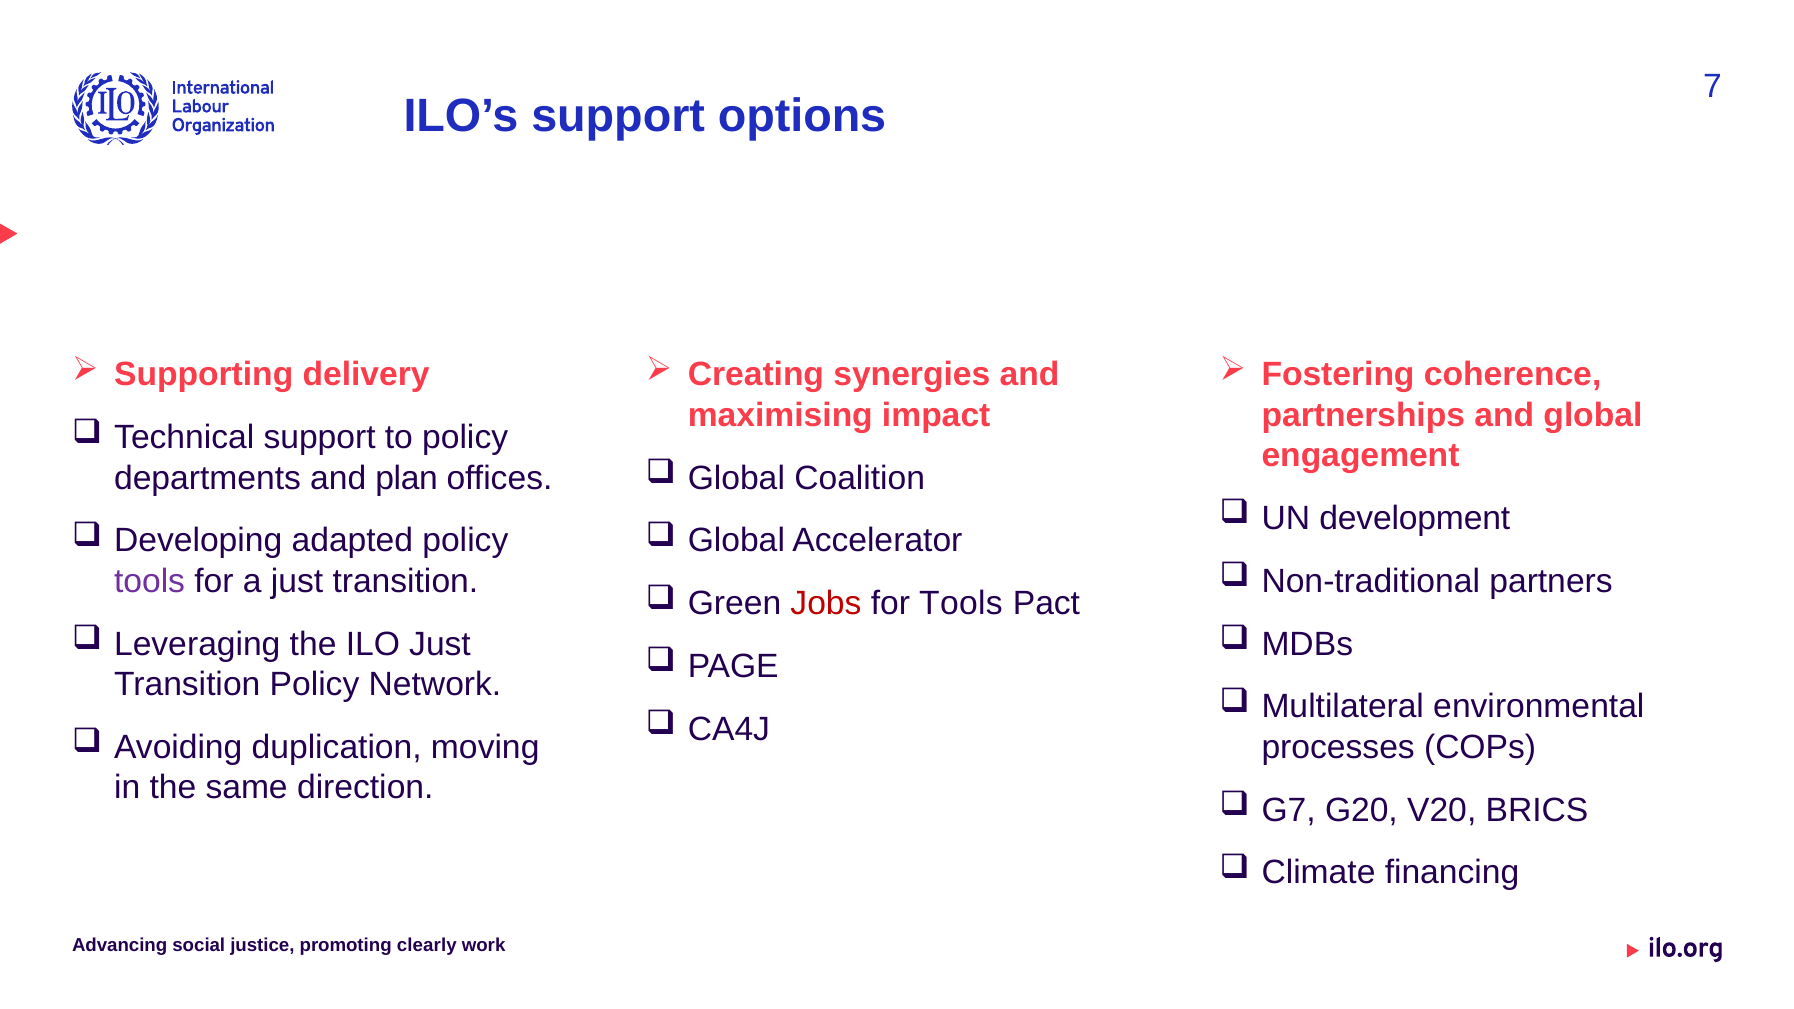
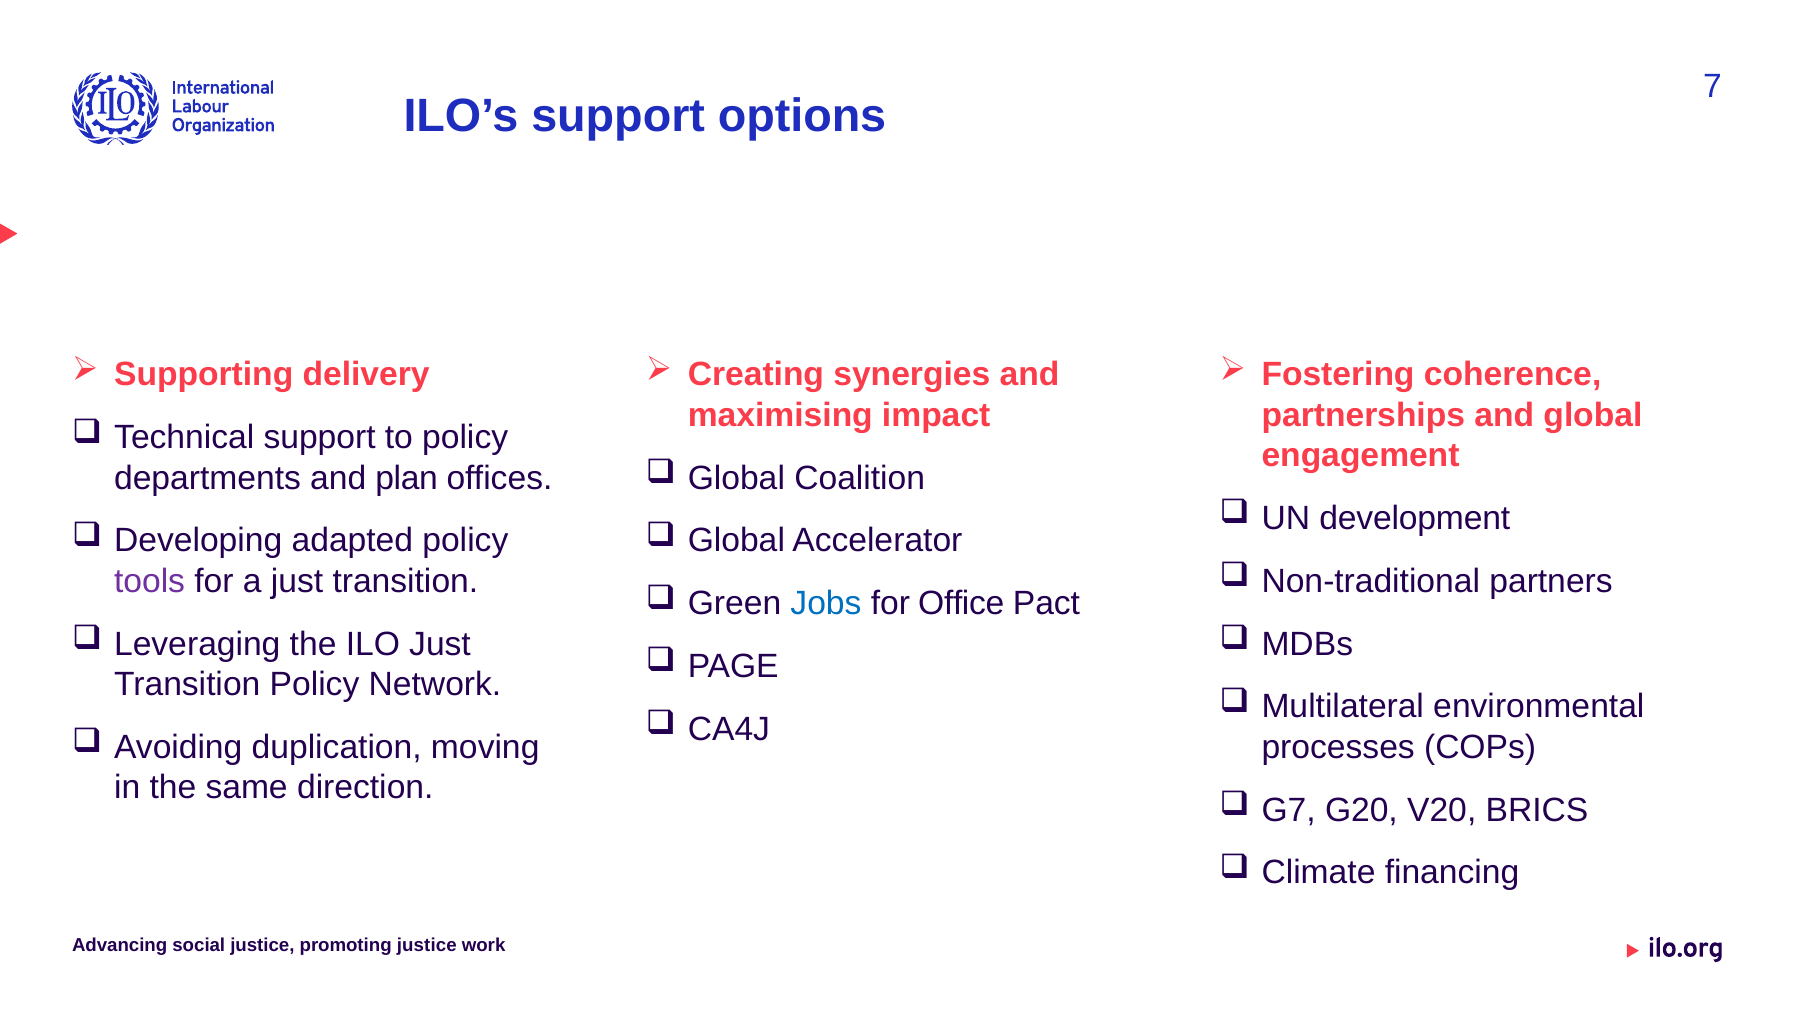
Jobs colour: red -> blue (826, 604)
for Tools: Tools -> Office (961, 604)
promoting clearly: clearly -> justice (427, 945)
